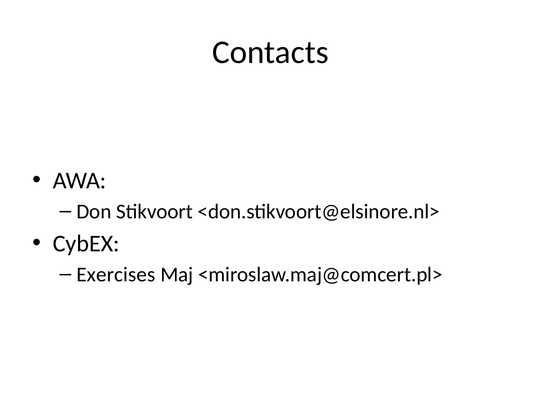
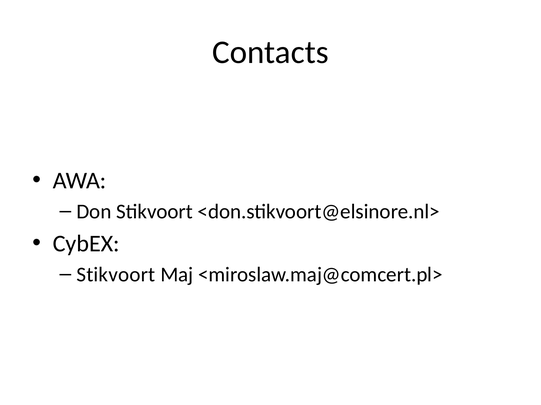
Exercises: Exercises -> Stikvoort (116, 275)
